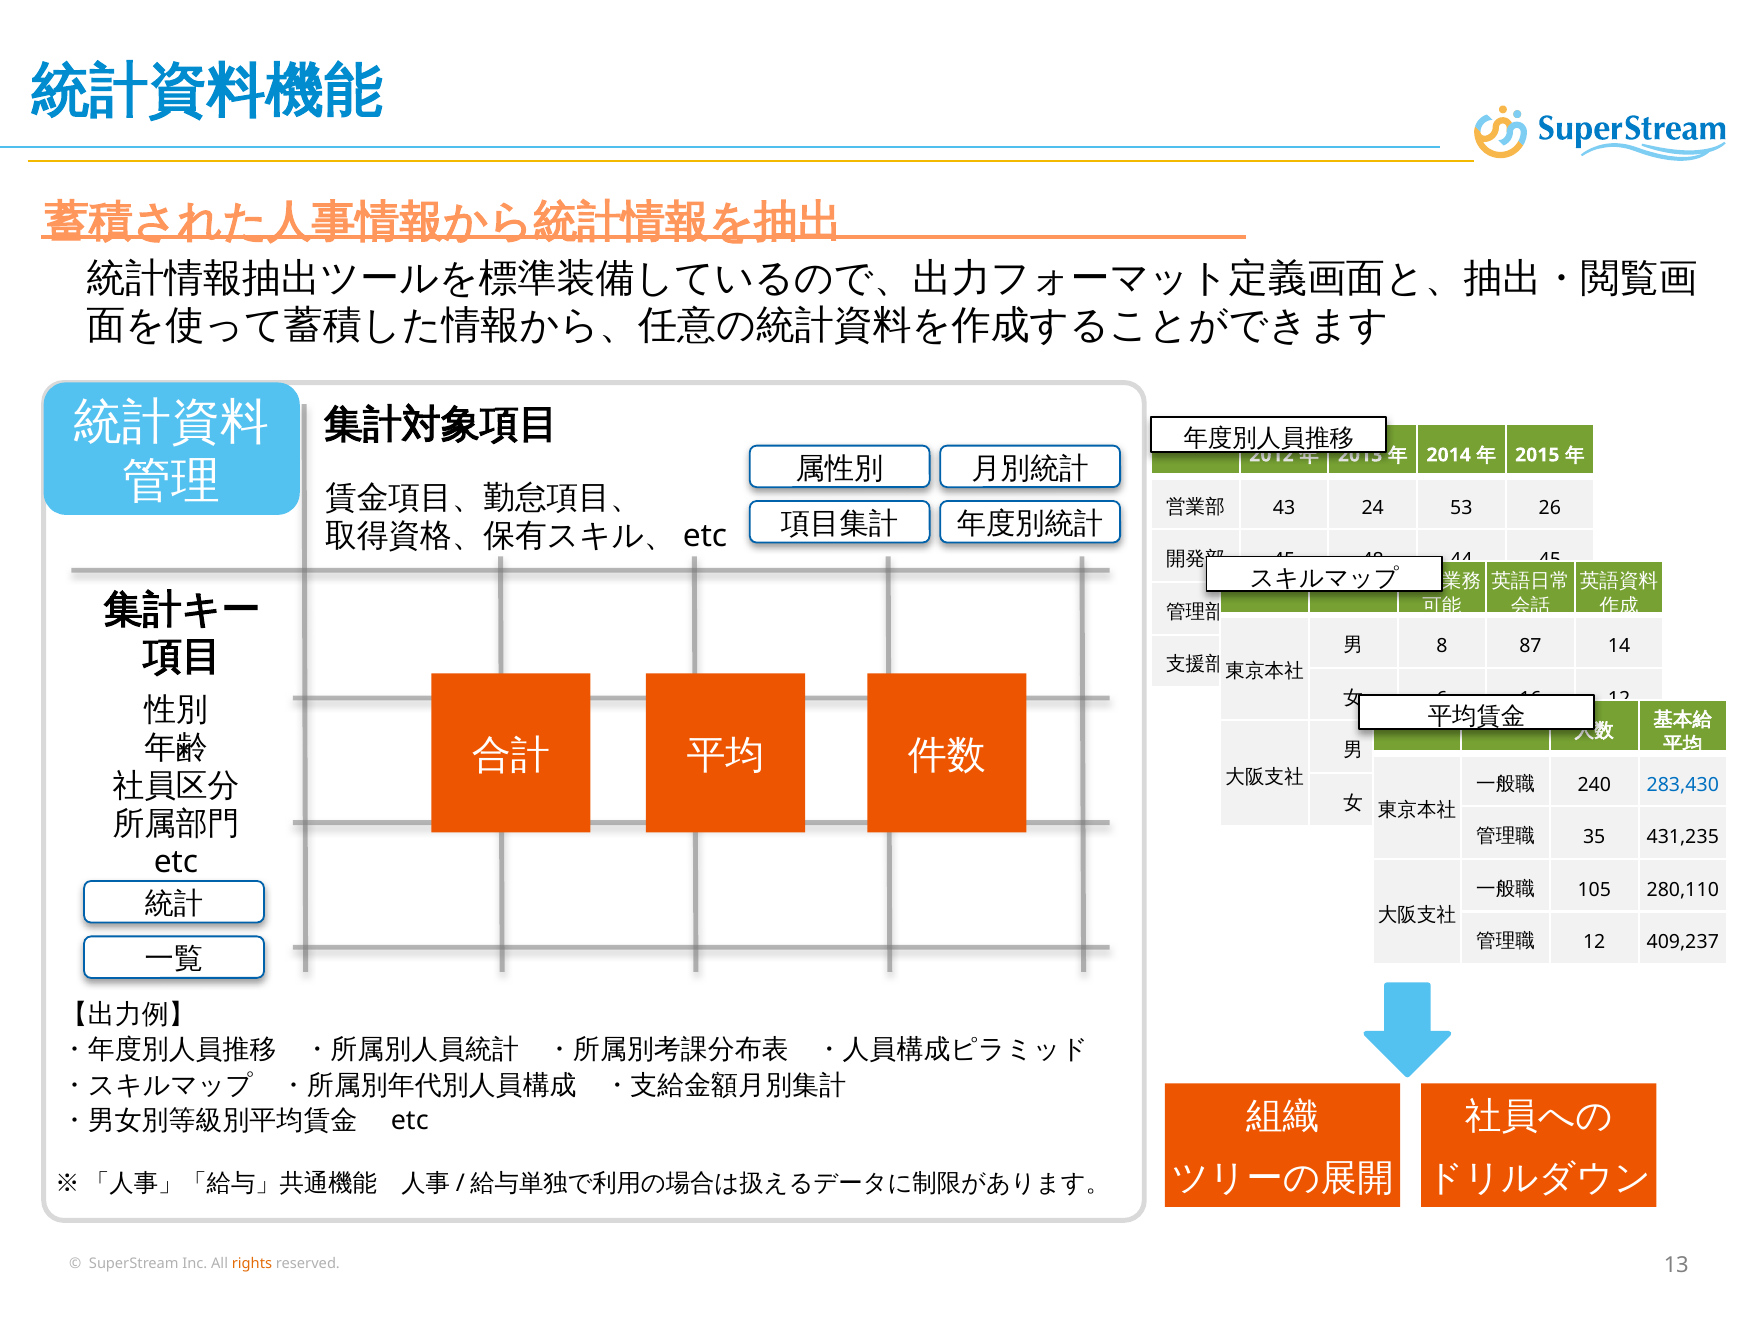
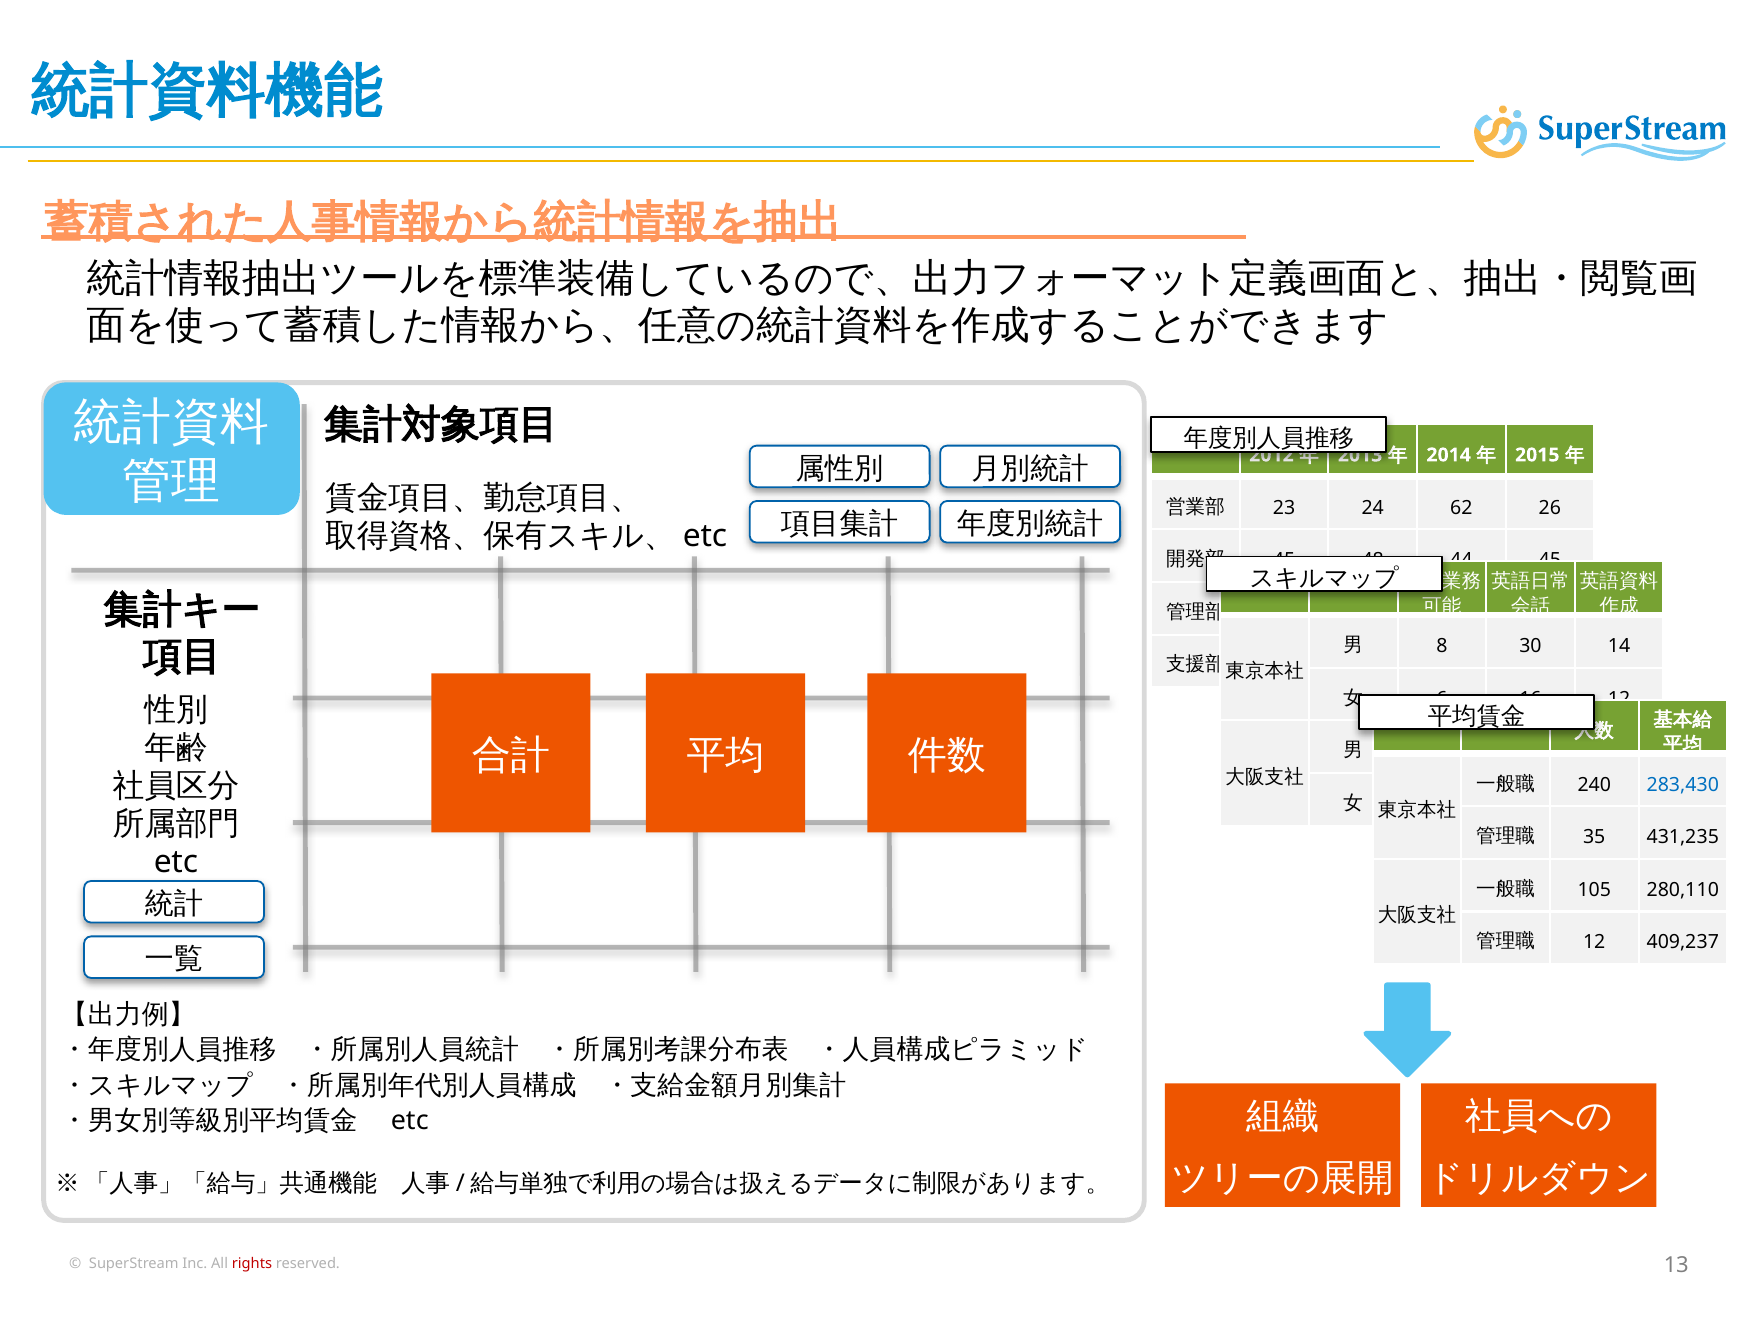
43: 43 -> 23 (1284, 507)
53: 53 -> 62 (1461, 507)
87: 87 -> 30 (1531, 646)
rights colour: orange -> red (252, 1263)
